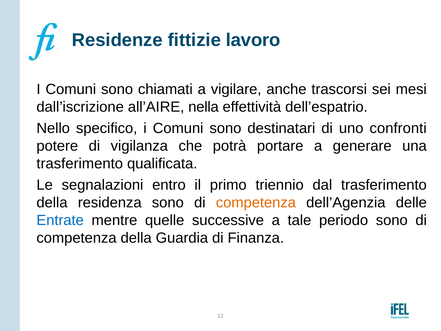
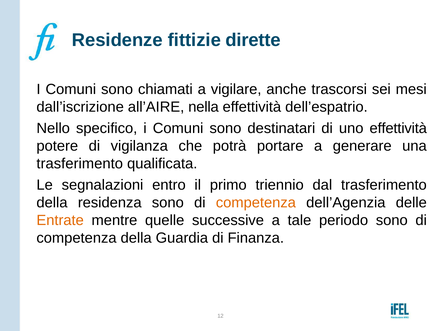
lavoro: lavoro -> dirette (253, 40)
uno confronti: confronti -> effettività (398, 128)
Entrate colour: blue -> orange (60, 220)
